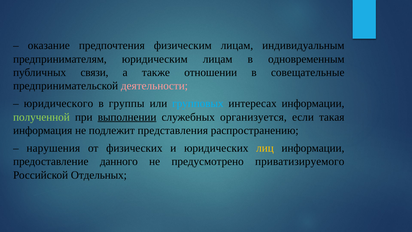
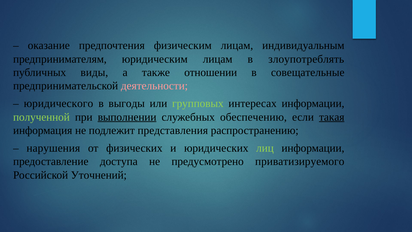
одновременным: одновременным -> злоупотреблять (306, 59)
связи: связи -> виды (94, 72)
группы: группы -> выгоды (127, 103)
групповых colour: light blue -> light green (198, 103)
организуется: организуется -> обеспечению (253, 117)
такая underline: none -> present (332, 117)
лиц colour: yellow -> light green (265, 148)
данного: данного -> доступа (119, 161)
Отдельных: Отдельных -> Уточнений (99, 175)
